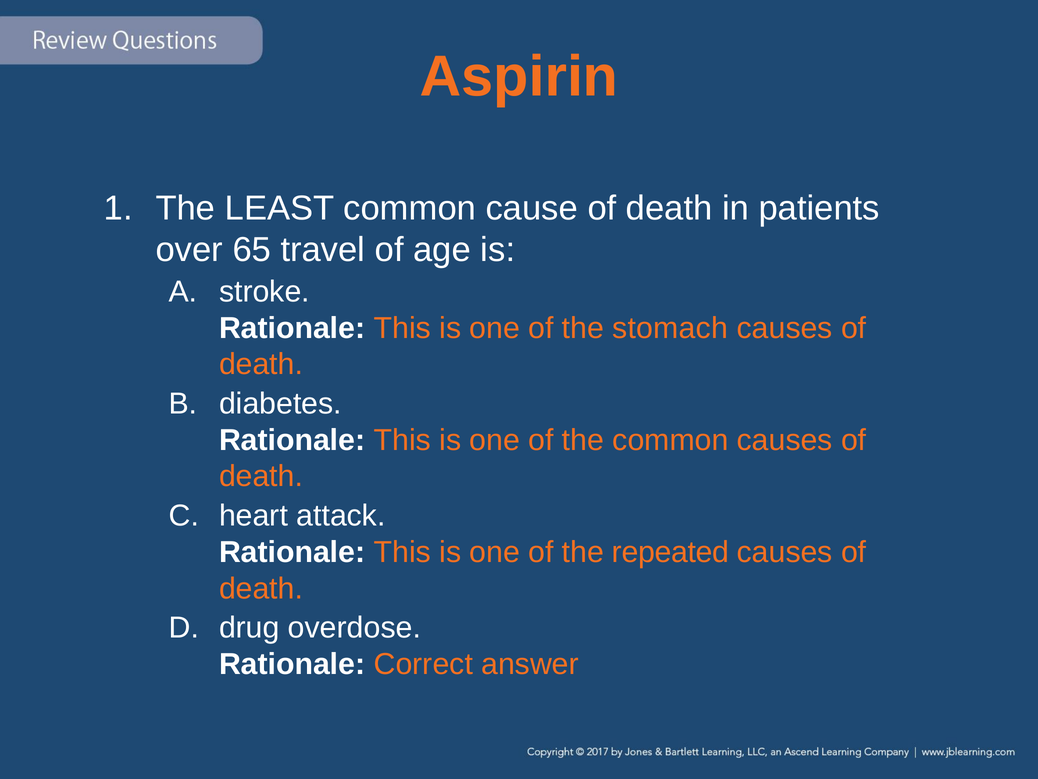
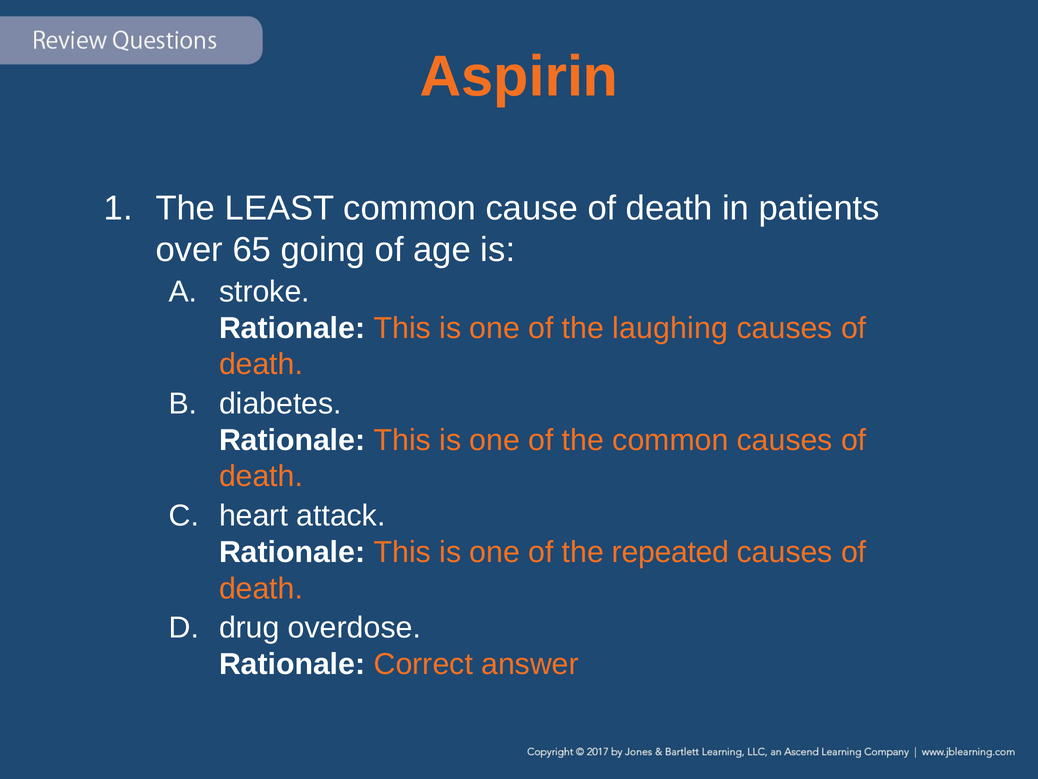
travel: travel -> going (323, 250)
stomach: stomach -> laughing (670, 328)
